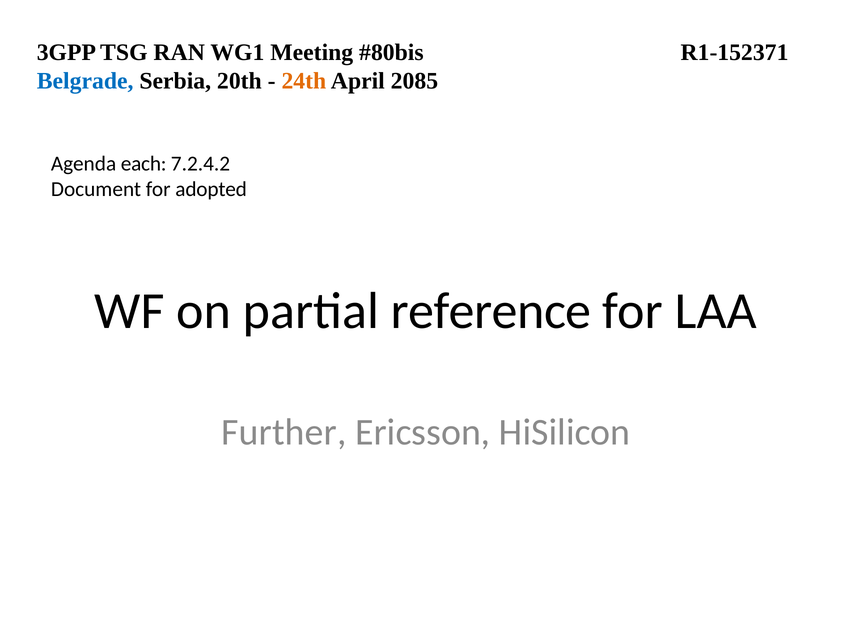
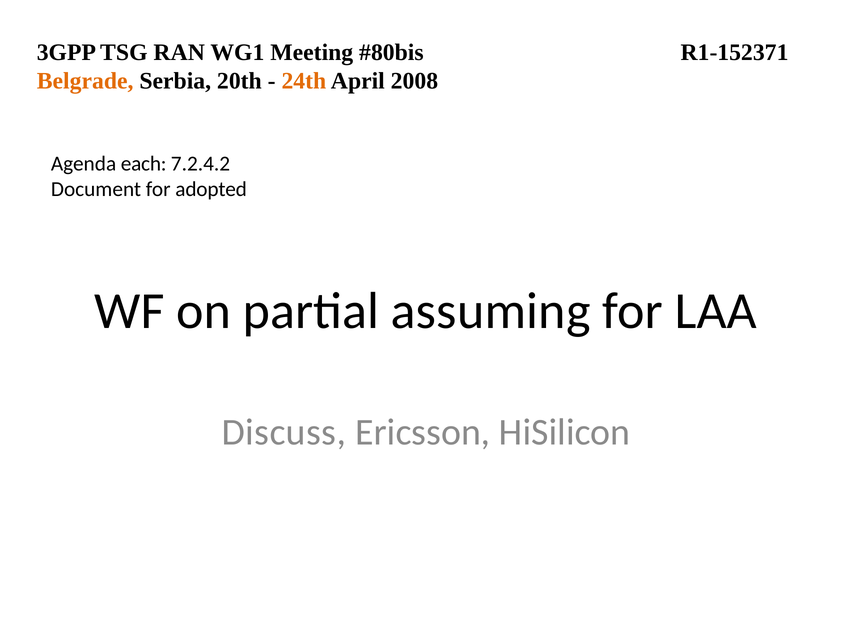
Belgrade colour: blue -> orange (85, 81)
2085: 2085 -> 2008 (414, 81)
reference: reference -> assuming (491, 311)
Further: Further -> Discuss (284, 432)
